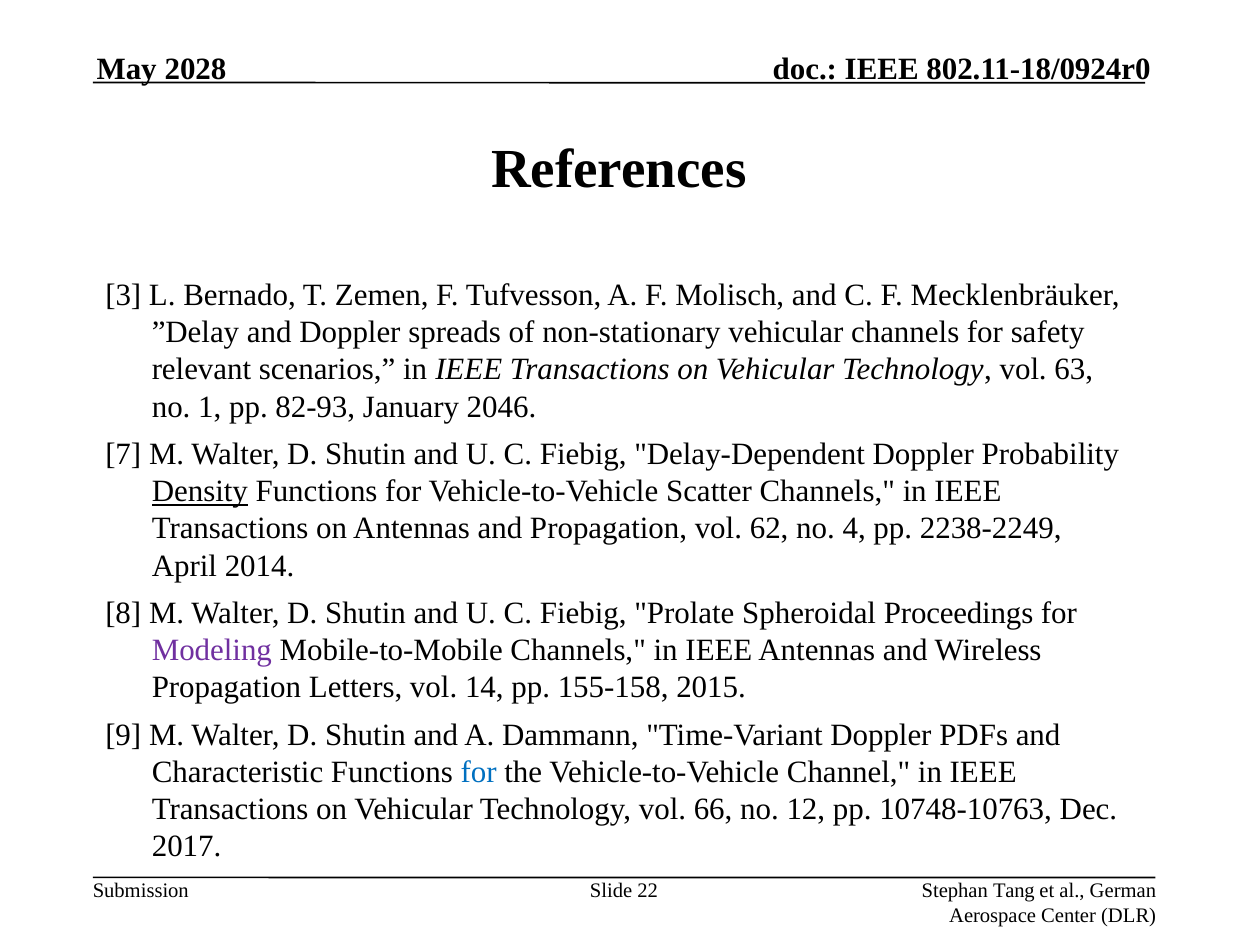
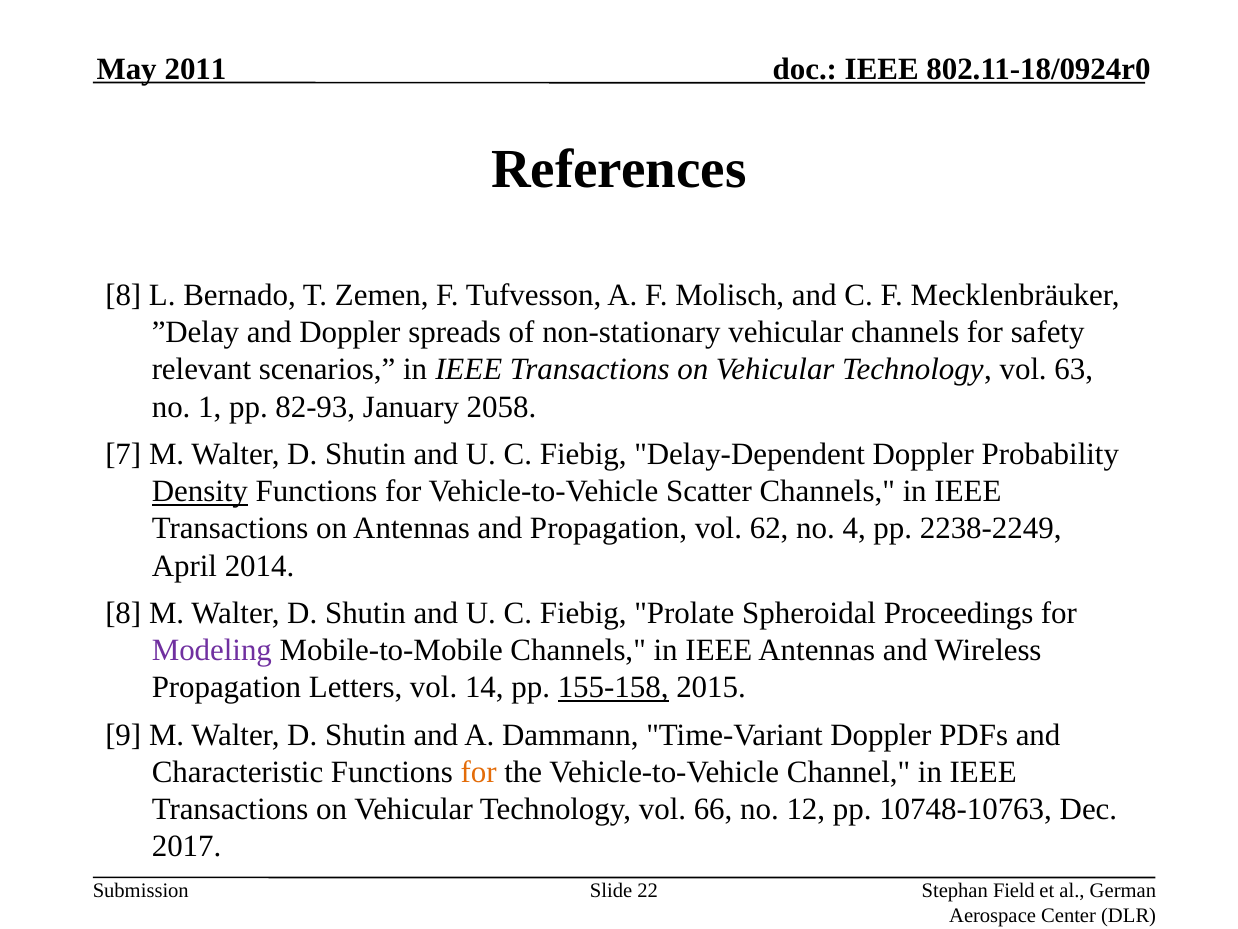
2028: 2028 -> 2011 (195, 69)
3: 3 -> 8 (123, 295)
2046: 2046 -> 2058 (502, 407)
155-158 underline: none -> present (613, 687)
for colour: blue -> orange (479, 772)
Tang: Tang -> Field (1014, 891)
